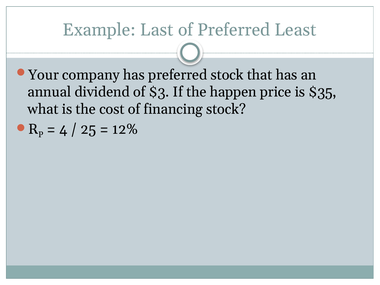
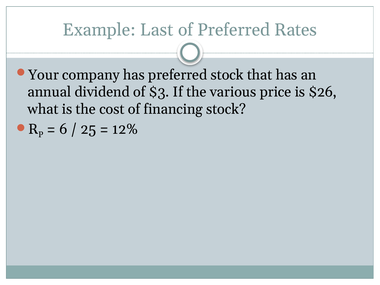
Least: Least -> Rates (296, 30)
happen: happen -> various (233, 92)
$35: $35 -> $26 (323, 92)
4: 4 -> 6 (63, 129)
